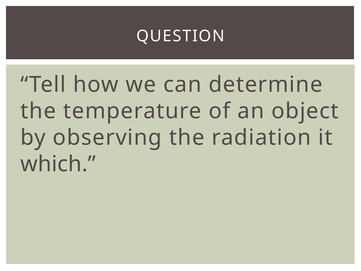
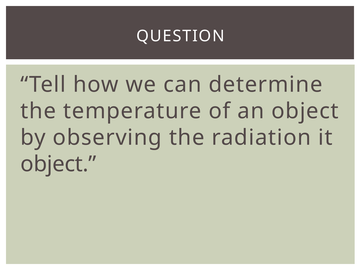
which: which -> object (58, 164)
